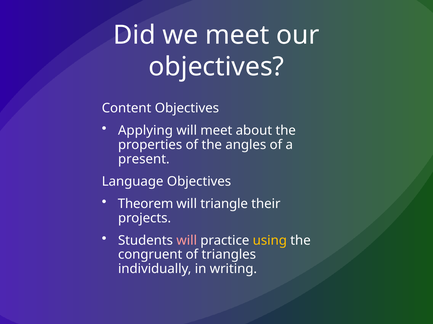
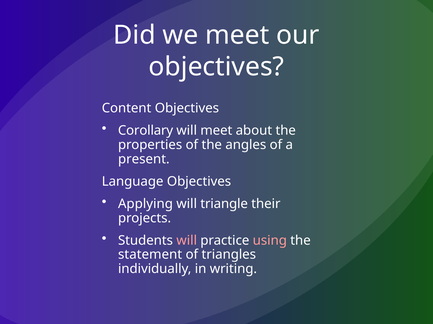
Applying: Applying -> Corollary (146, 131)
Theorem: Theorem -> Applying (145, 204)
using colour: yellow -> pink (270, 241)
congruent: congruent -> statement (150, 255)
